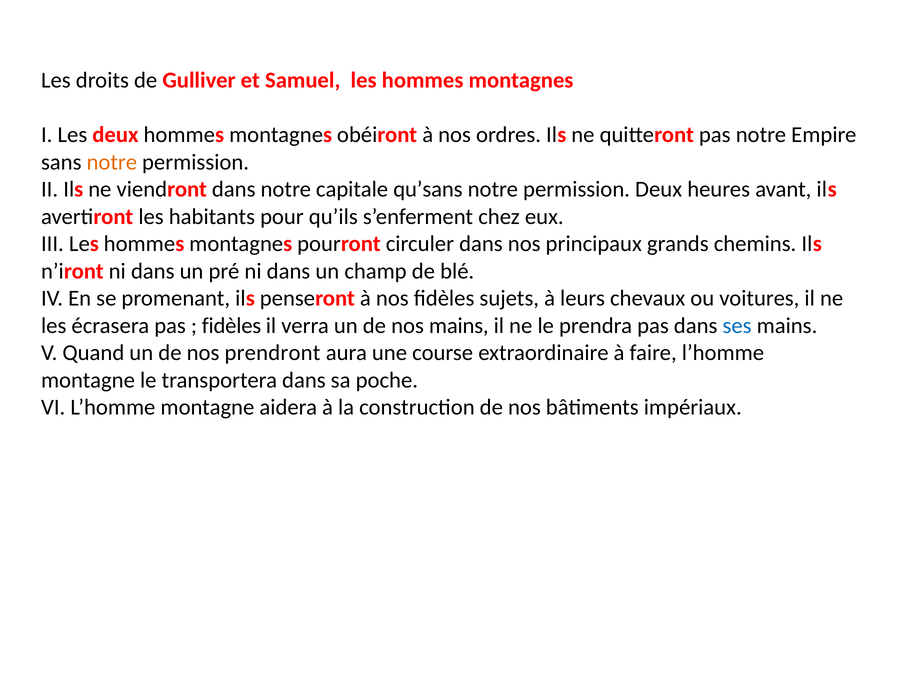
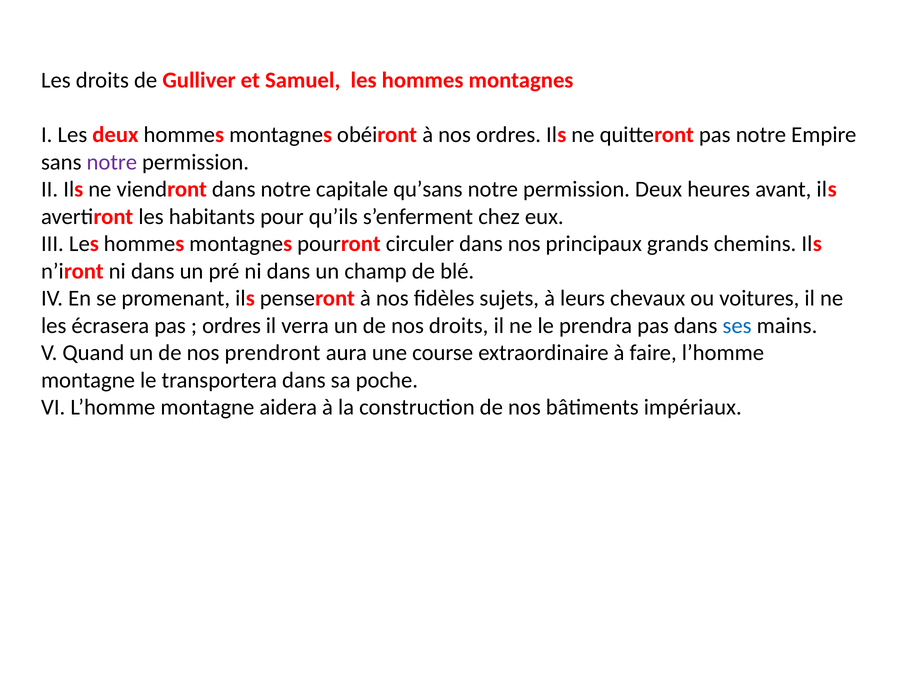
notre colour: orange -> purple (112, 162)
fidèles: fidèles -> ordres (232, 326)
nos mains: mains -> droits (459, 326)
